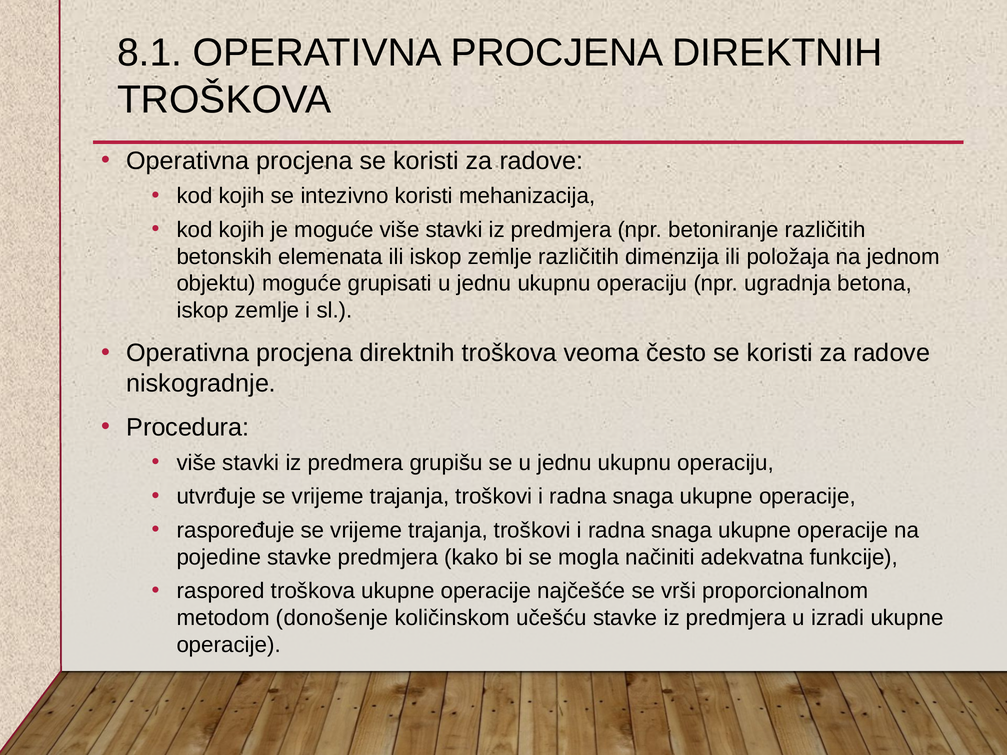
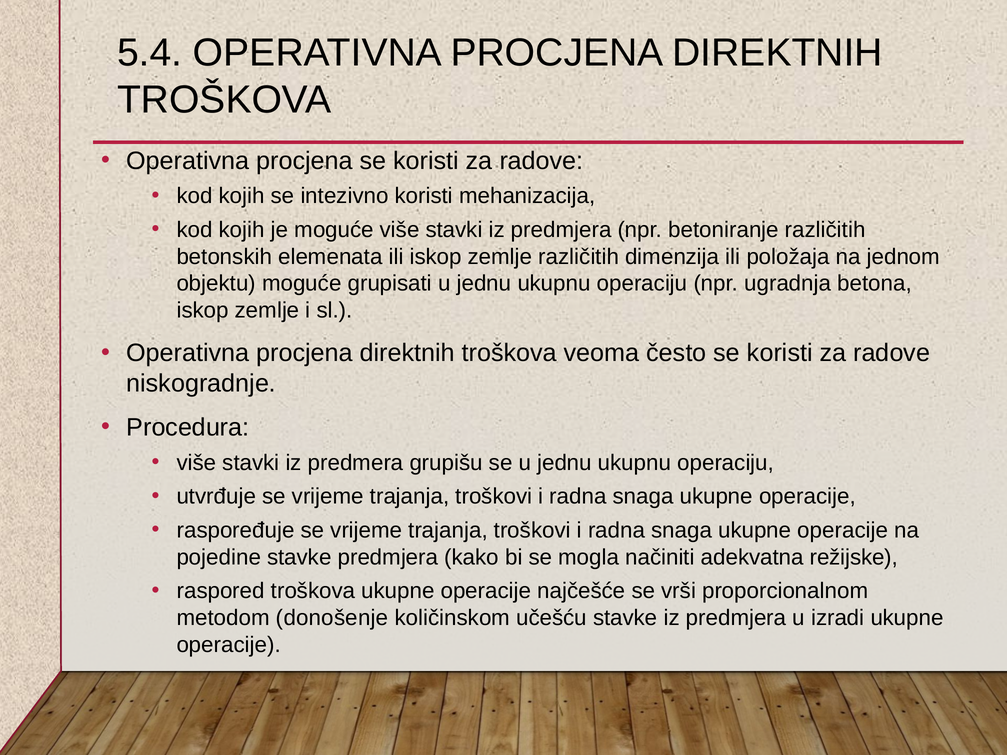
8.1: 8.1 -> 5.4 (150, 53)
funkcije: funkcije -> režijske (854, 557)
